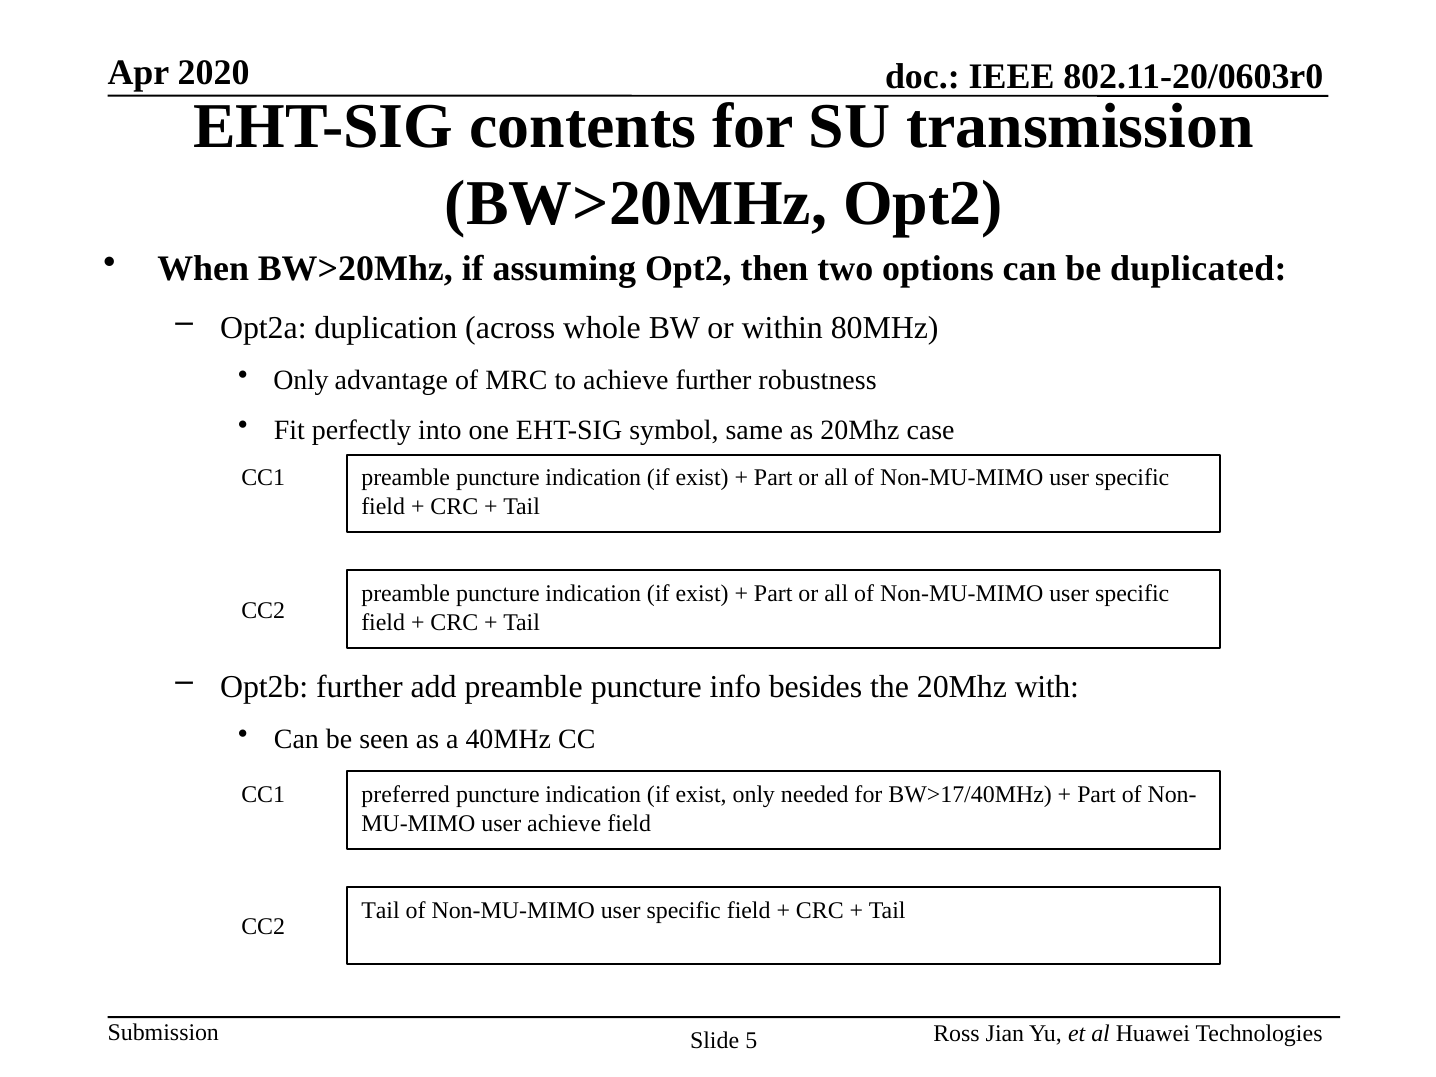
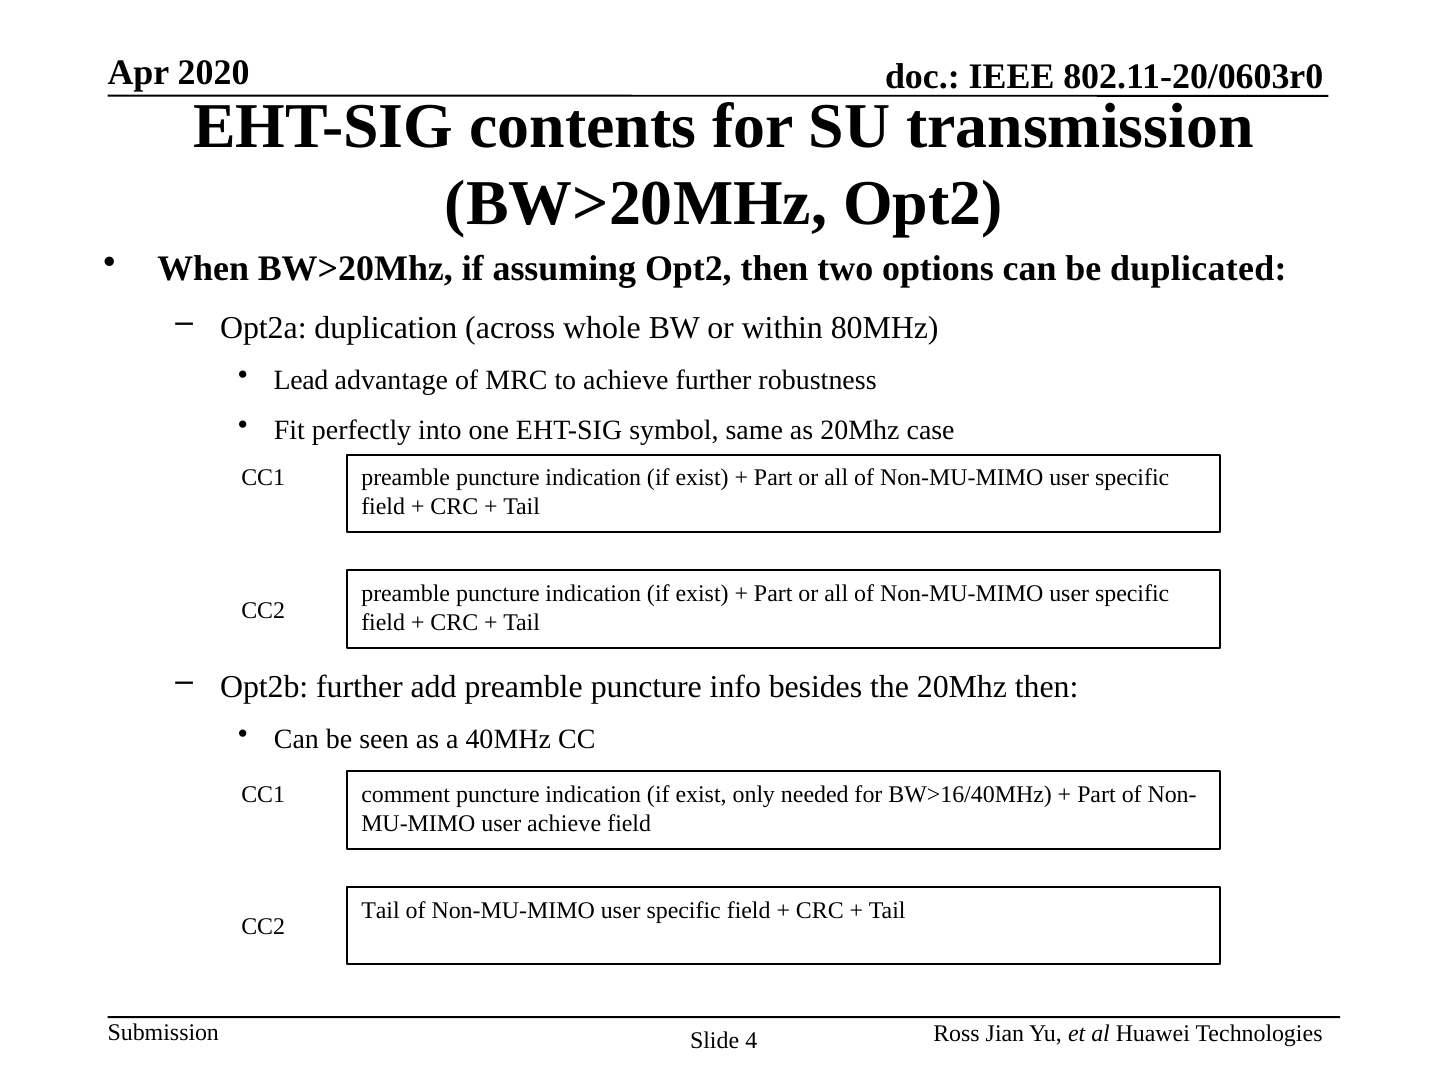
Only: Only -> Lead (301, 380)
20Mhz with: with -> then (1047, 687)
preferred: preferred -> comment (406, 795)
BW>17/40MHz: BW>17/40MHz -> BW>16/40MHz (970, 795)
5: 5 -> 4 (751, 1040)
